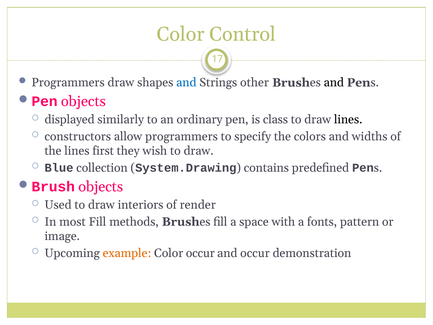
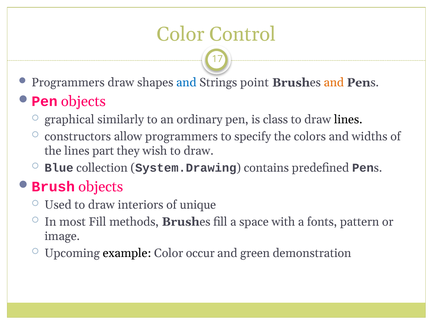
other: other -> point (254, 83)
and colour: black -> orange (334, 83)
displayed: displayed -> graphical (69, 120)
first: first -> part (103, 151)
render: render -> unique (198, 205)
example colour: orange -> black (127, 253)
and occur: occur -> green (255, 253)
